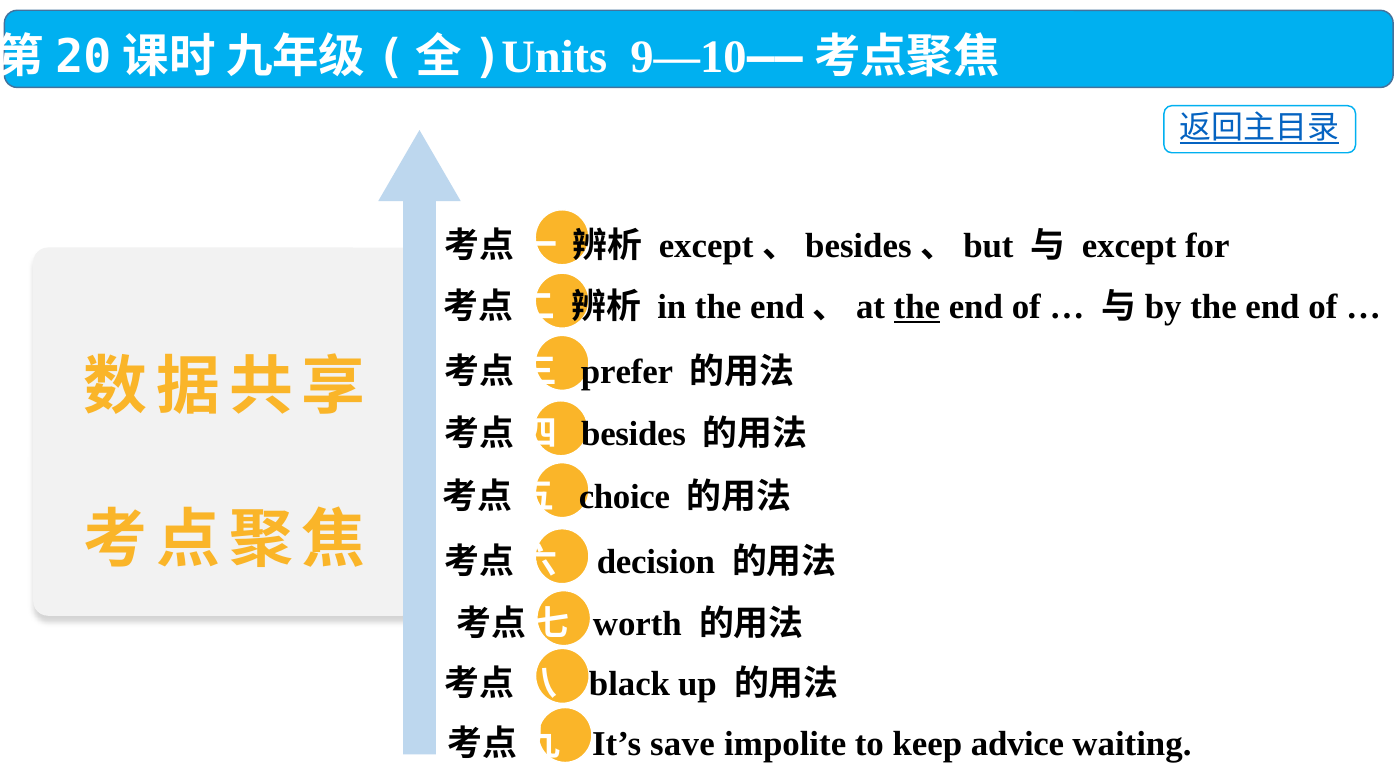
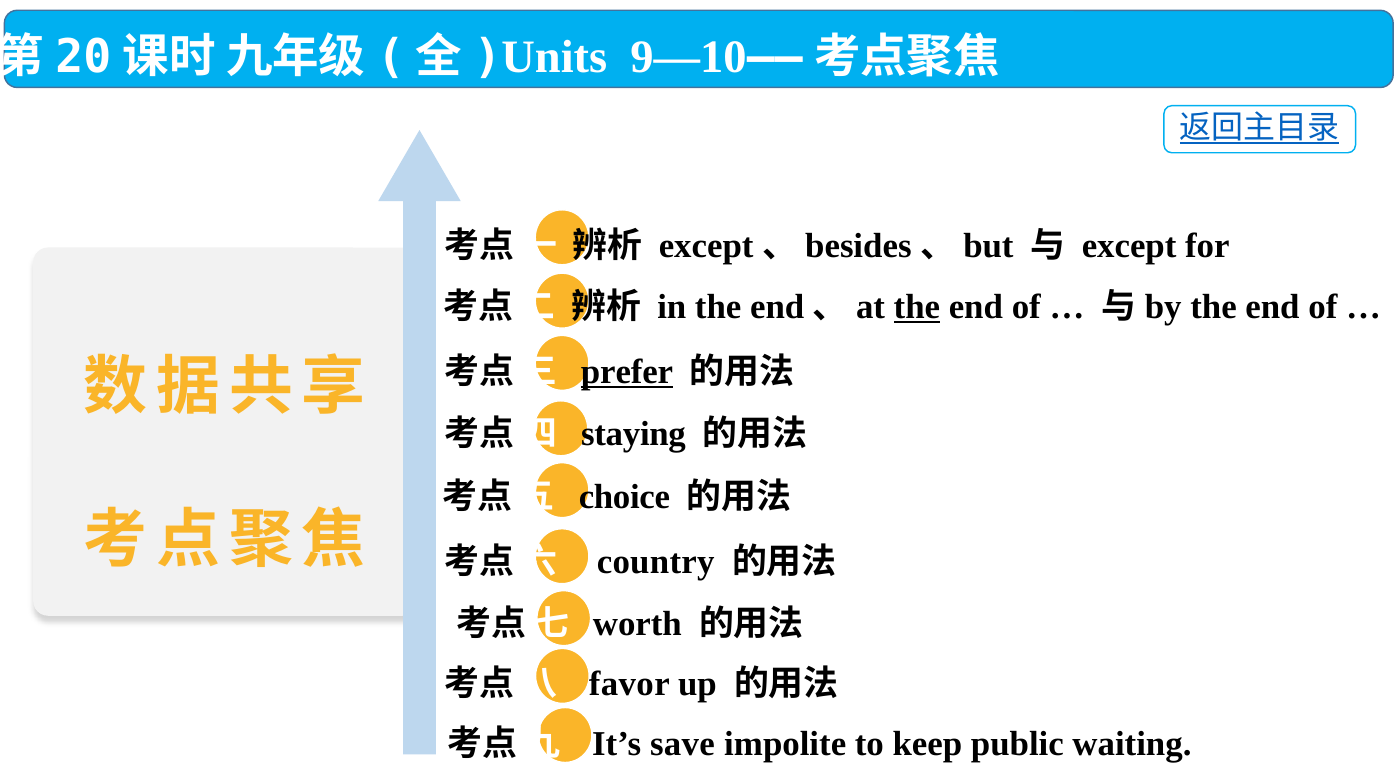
prefer underline: none -> present (627, 372)
besides: besides -> staying (634, 434)
decision: decision -> country (656, 562)
black: black -> favor (629, 684)
advice: advice -> public (1017, 744)
